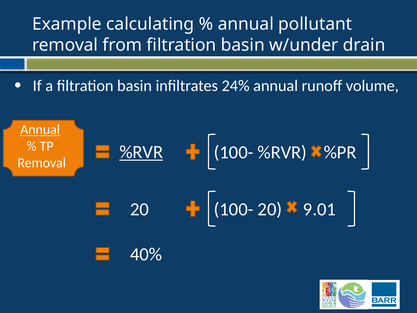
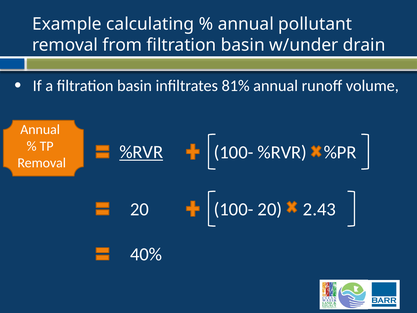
24%: 24% -> 81% (236, 86)
Annual underline: present -> none (40, 130)
9.01: 9.01 -> 2.43 (319, 209)
